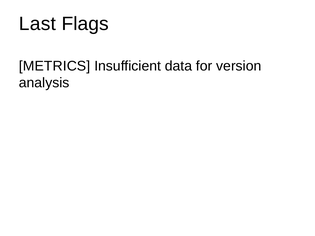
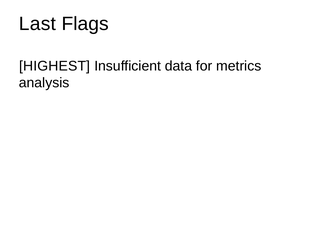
METRICS: METRICS -> HIGHEST (55, 66)
version: version -> metrics (239, 66)
